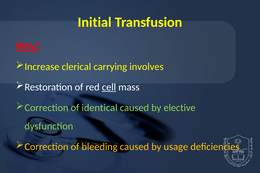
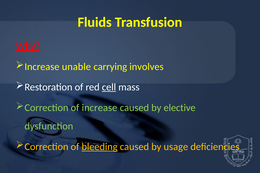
Initial: Initial -> Fluids (95, 22)
clerical: clerical -> unable (76, 67)
of identical: identical -> increase (100, 108)
bleeding underline: none -> present (100, 147)
